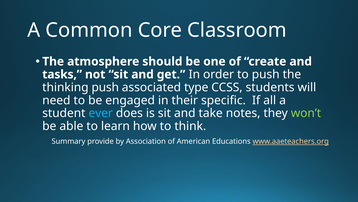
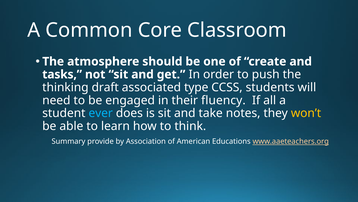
thinking push: push -> draft (105, 87)
specific: specific -> fluency (223, 100)
won’t colour: light green -> yellow (306, 113)
